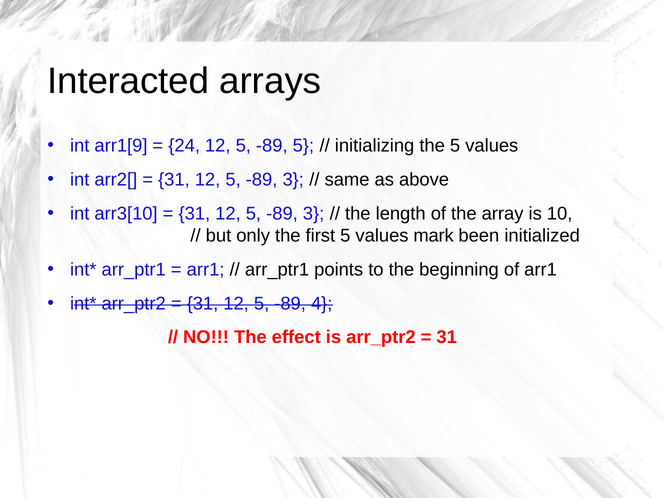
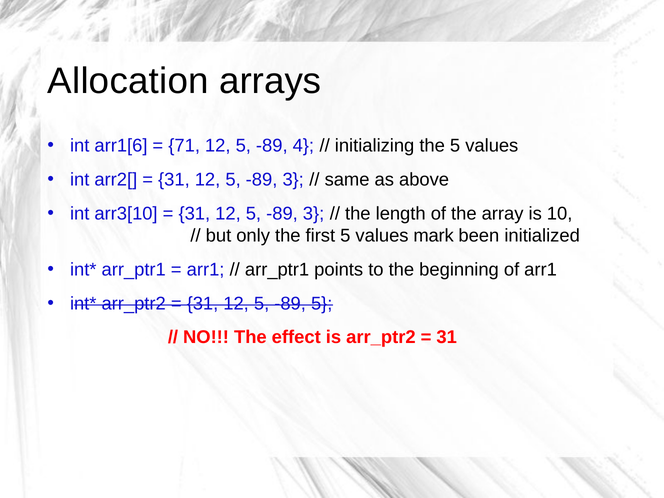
Interacted: Interacted -> Allocation (128, 81)
arr1[9: arr1[9 -> arr1[6 (121, 146)
24: 24 -> 71 (184, 146)
-89 5: 5 -> 4 (303, 146)
-89 4: 4 -> 5 (322, 303)
